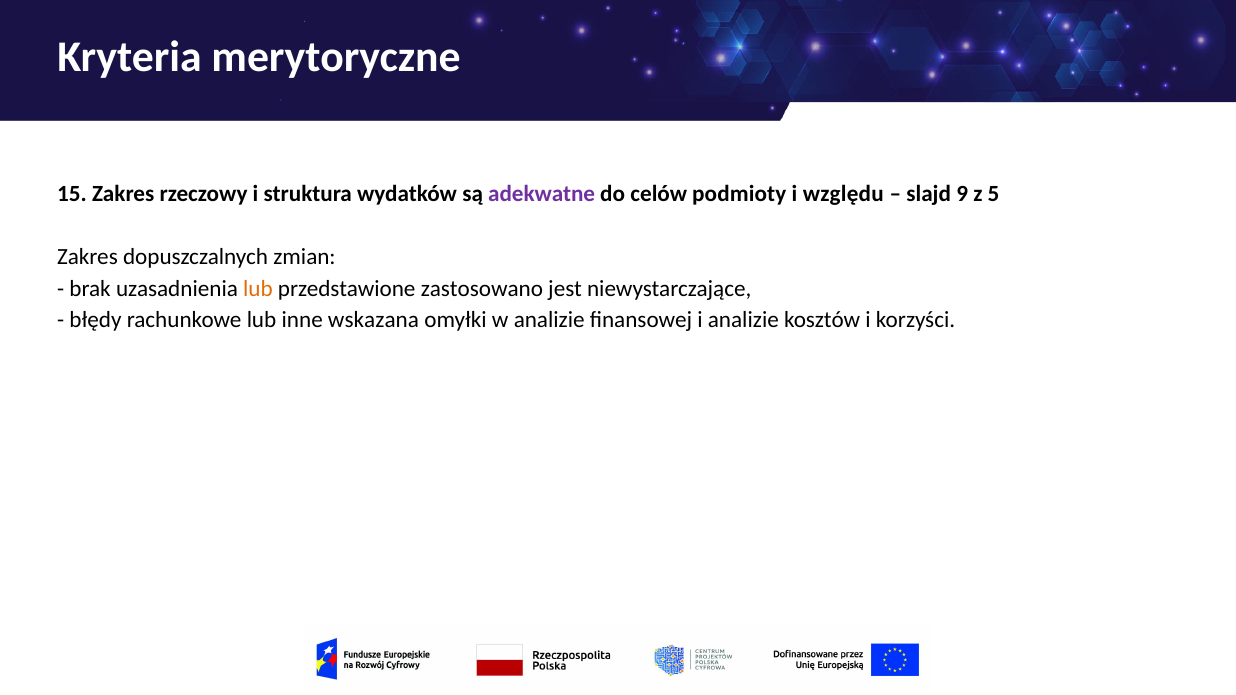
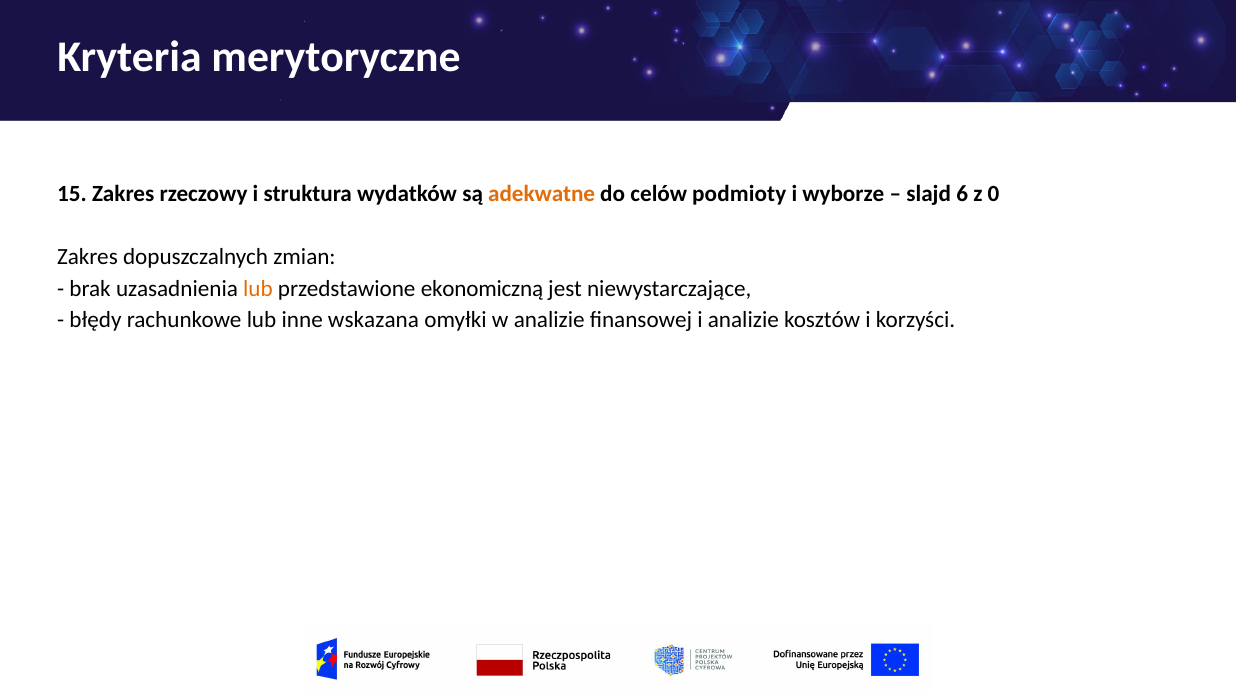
adekwatne colour: purple -> orange (542, 194)
względu: względu -> wyborze (843, 194)
9: 9 -> 6 (962, 194)
5: 5 -> 0 (993, 194)
zastosowano: zastosowano -> ekonomiczną (482, 289)
